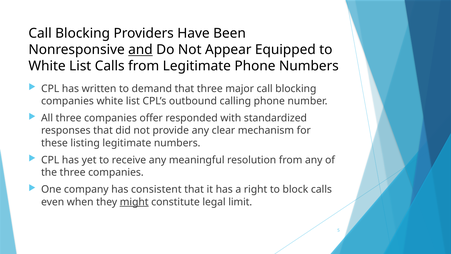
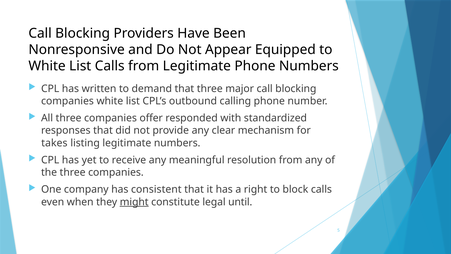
and underline: present -> none (140, 50)
these: these -> takes (54, 143)
limit: limit -> until (240, 202)
